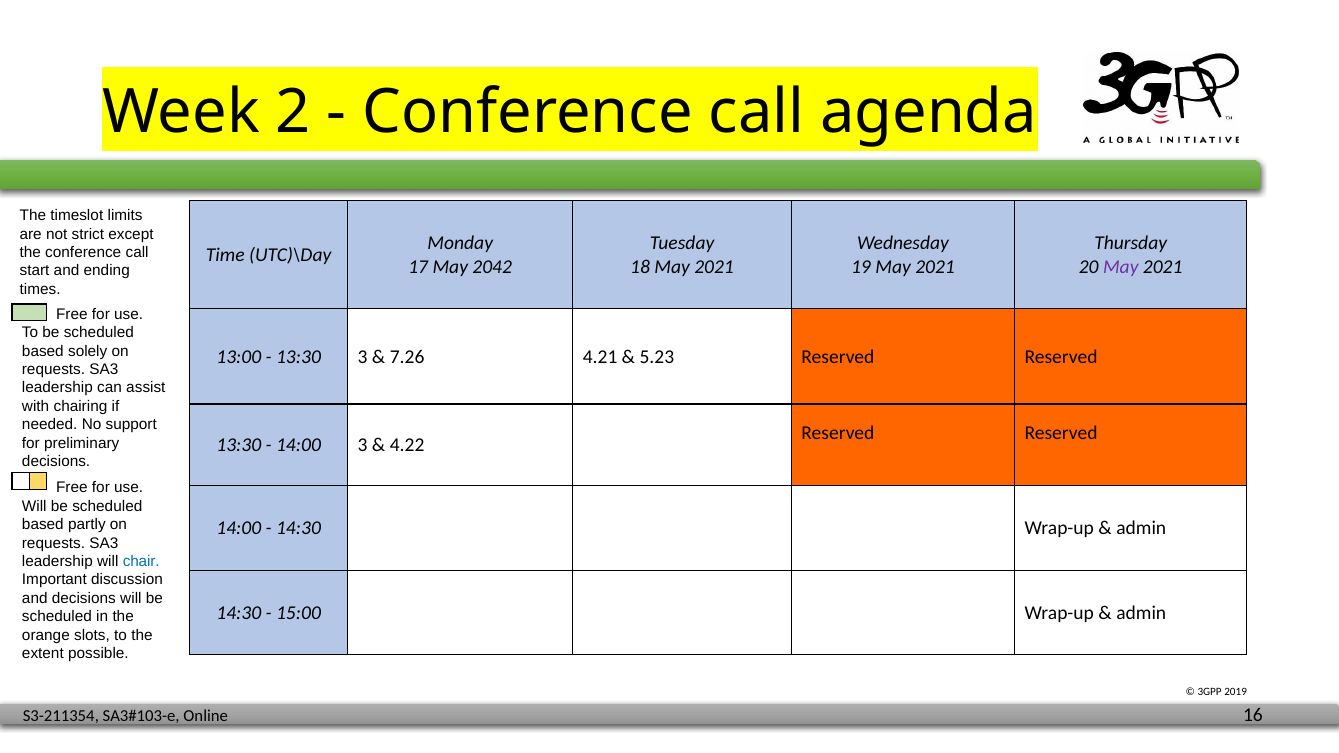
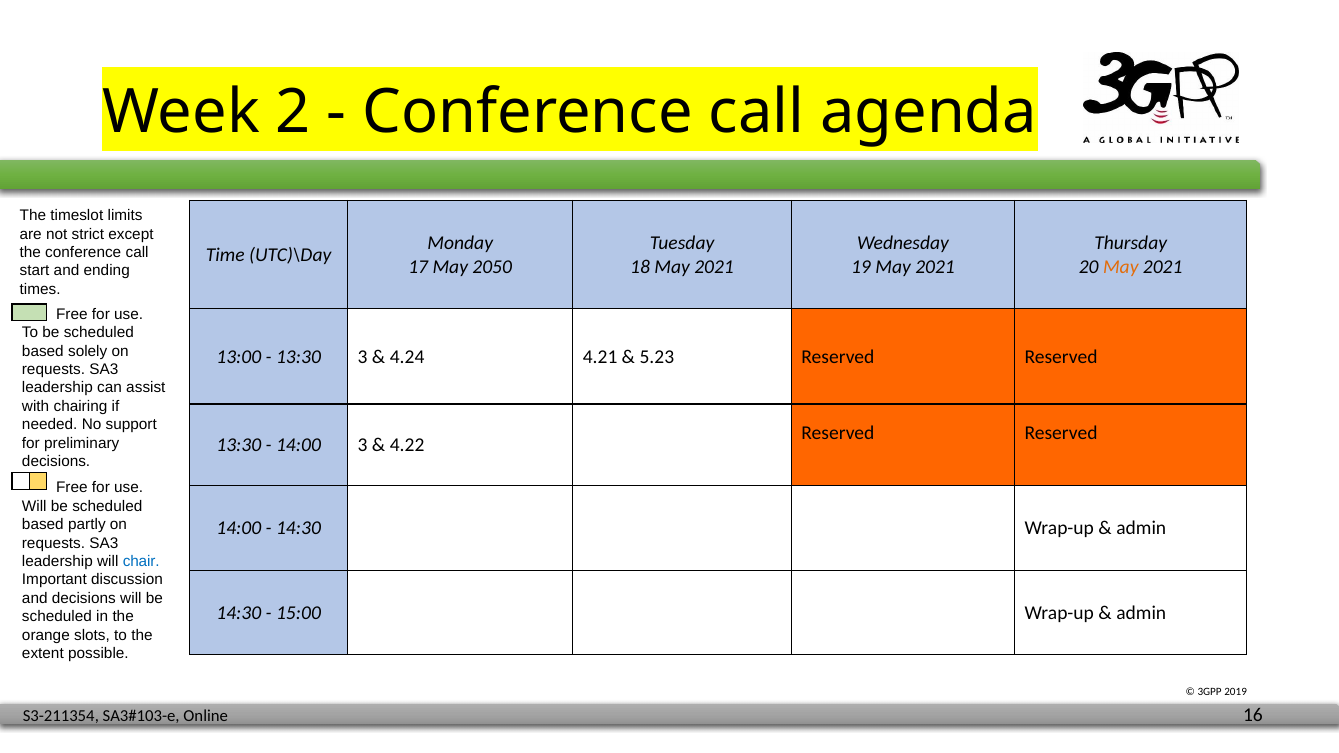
2042: 2042 -> 2050 (492, 267)
May colour: purple -> orange (1121, 267)
7.26: 7.26 -> 4.24 (407, 357)
